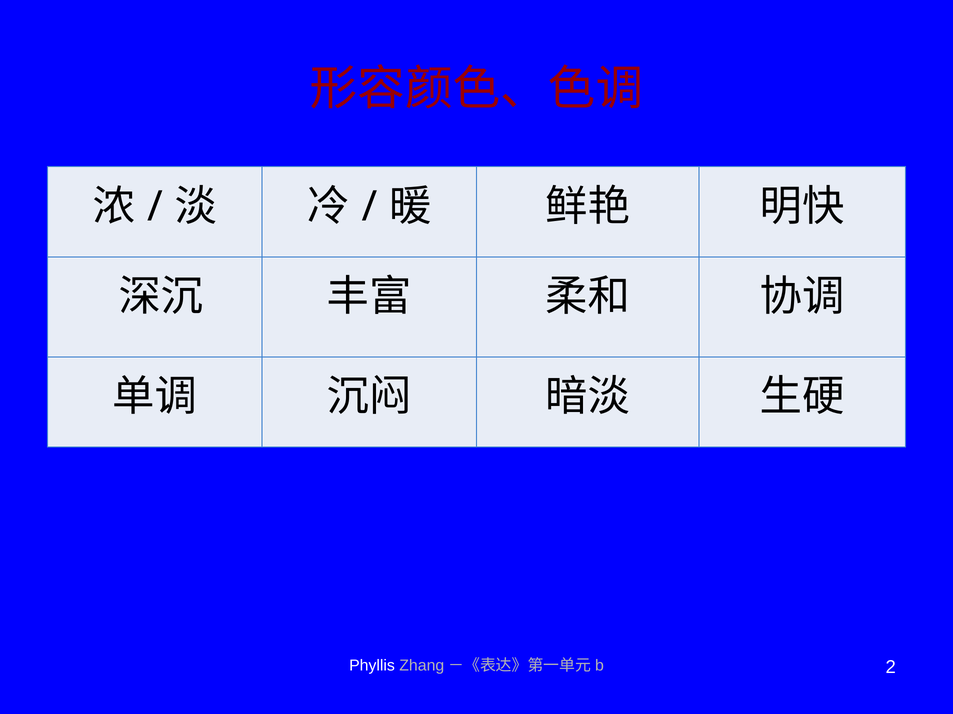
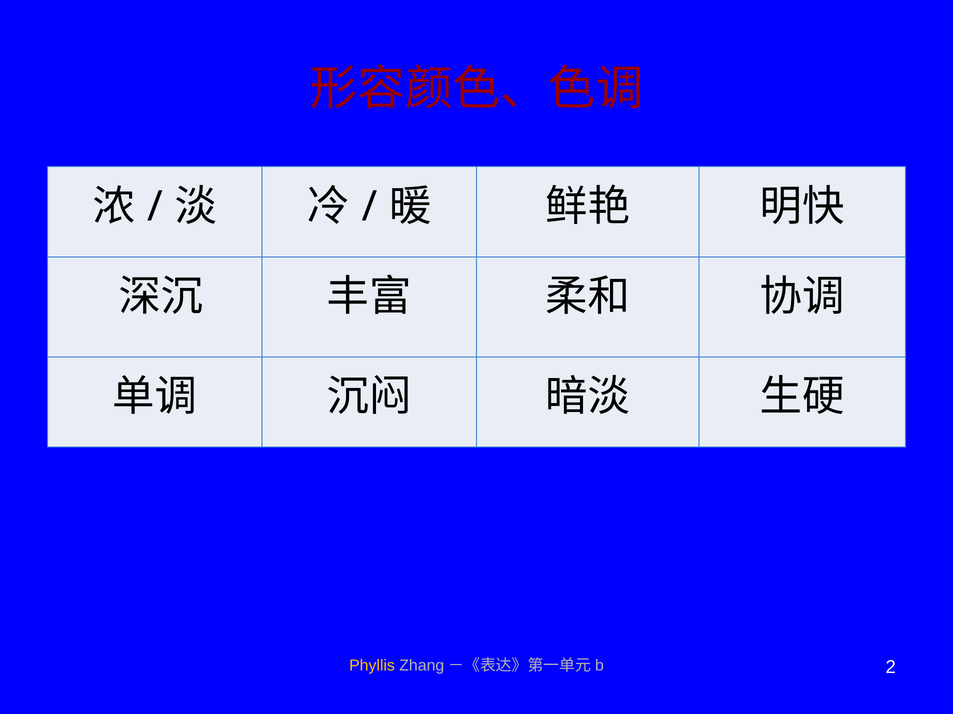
Phyllis colour: white -> yellow (372, 666)
